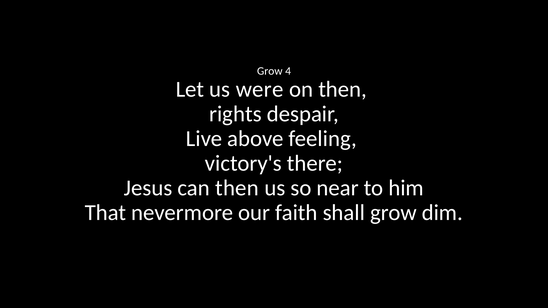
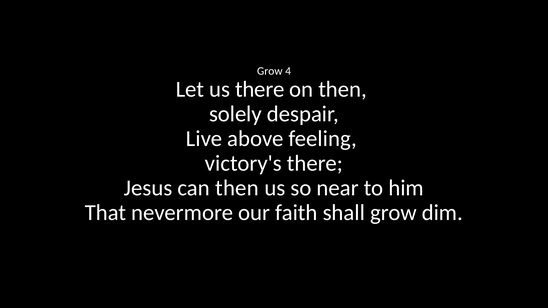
us were: were -> there (260, 89)
rights: rights -> solely (235, 114)
